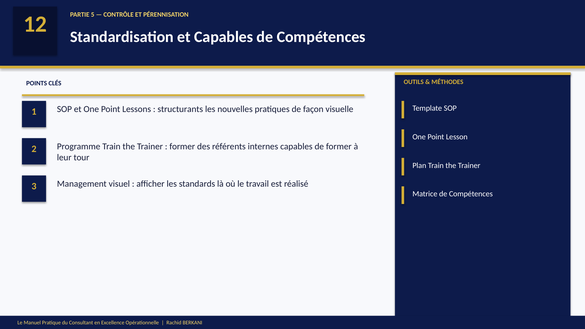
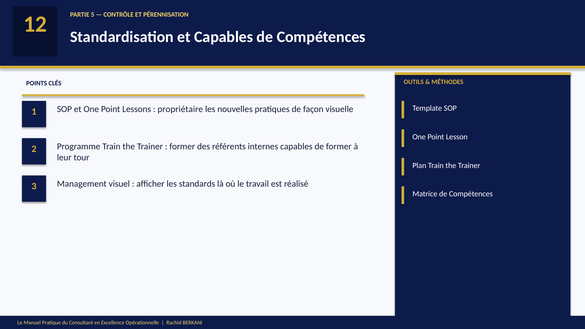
structurants: structurants -> propriétaire (180, 109)
